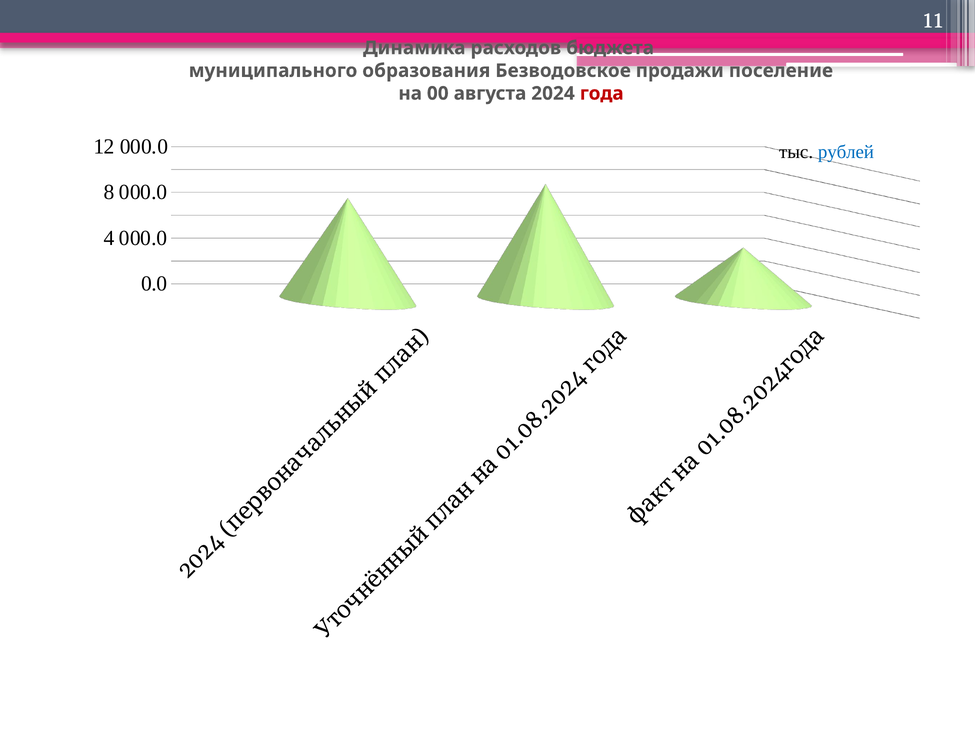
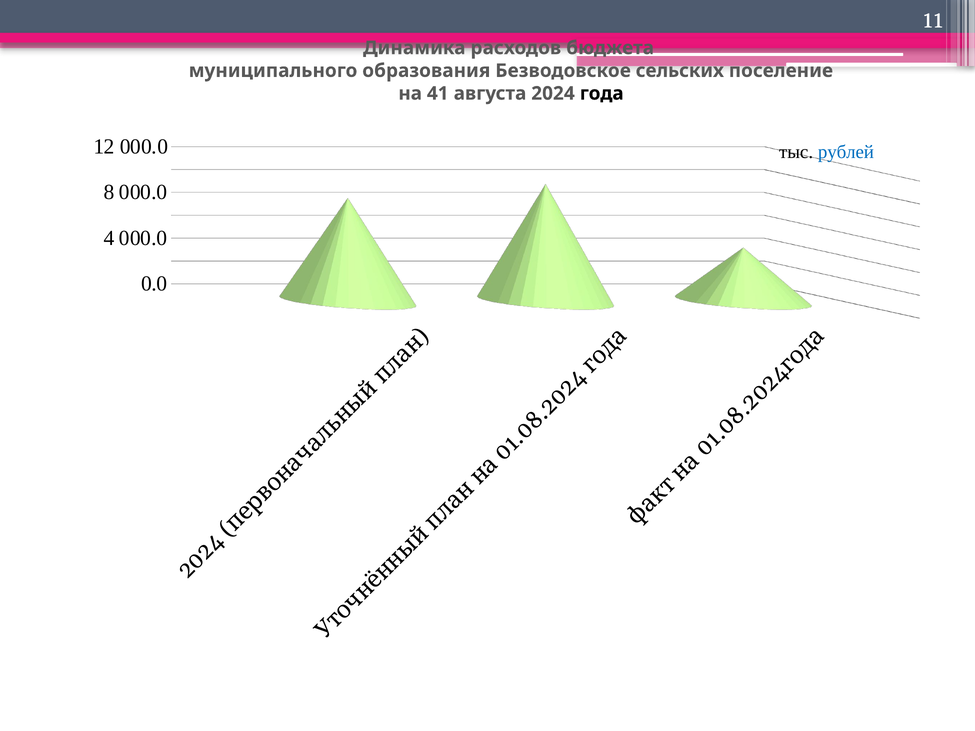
продажи: продажи -> сельских (680, 71)
00: 00 -> 41 (438, 93)
года colour: red -> black (602, 93)
